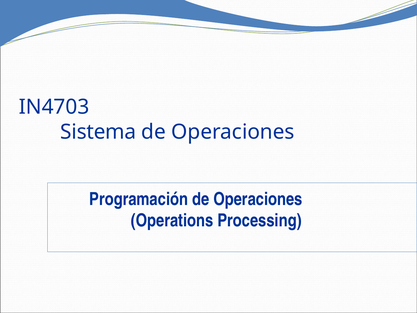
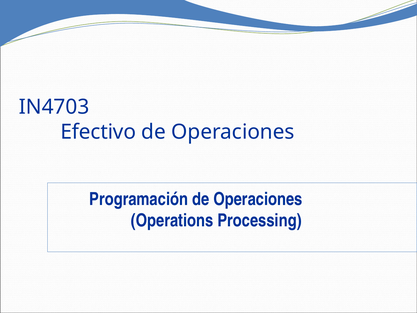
Sistema: Sistema -> Efectivo (98, 132)
